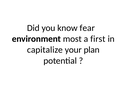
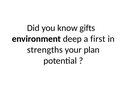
fear: fear -> gifts (87, 28)
most: most -> deep (72, 39)
capitalize: capitalize -> strengths (45, 50)
